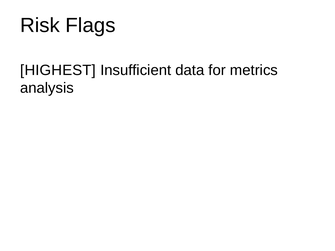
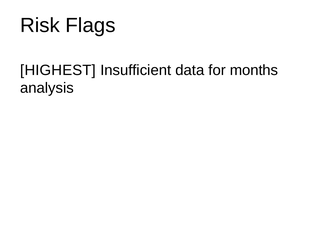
metrics: metrics -> months (254, 70)
